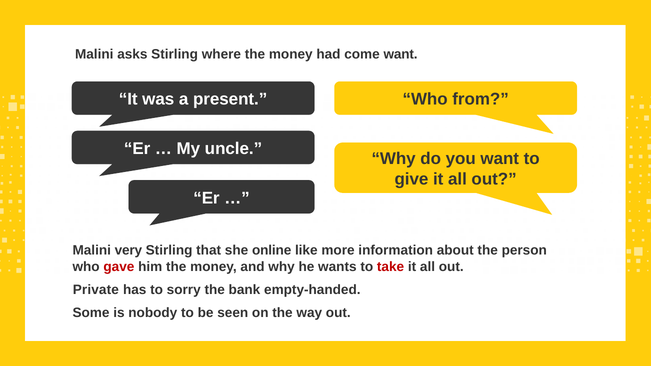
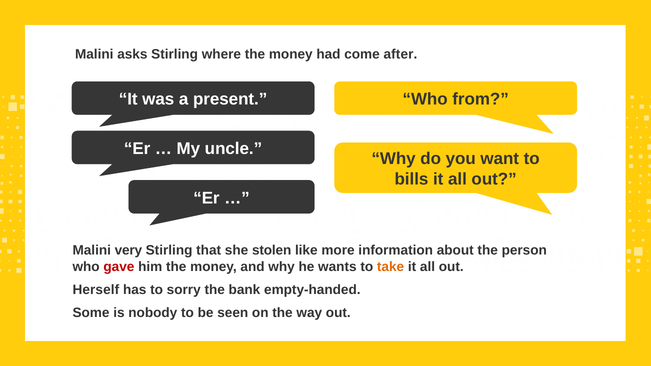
come want: want -> after (400, 54)
give: give -> bills (411, 179)
online: online -> stolen (272, 251)
take colour: red -> orange (391, 267)
Private: Private -> Herself (96, 290)
